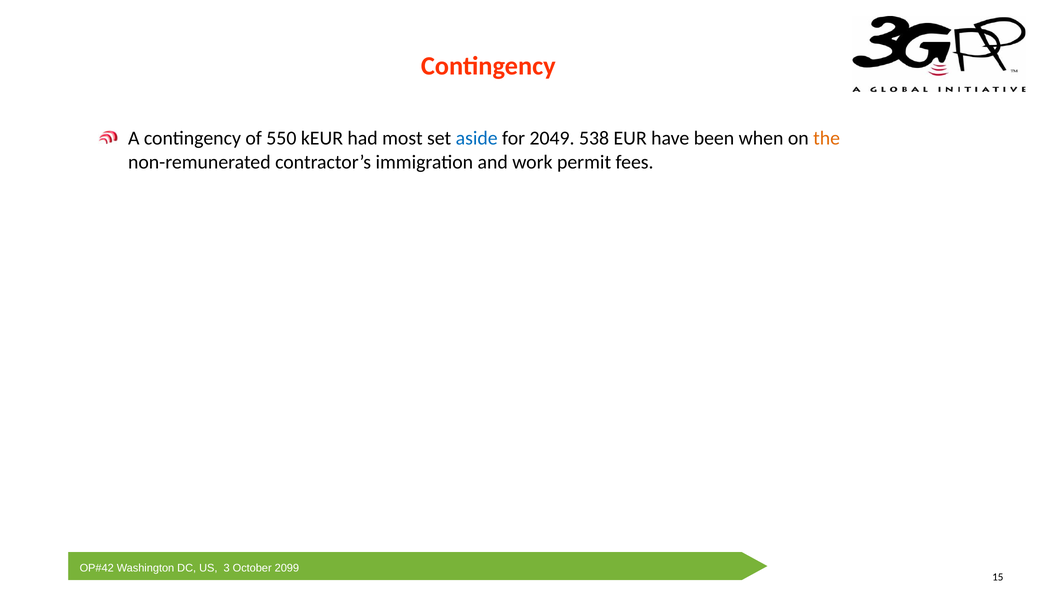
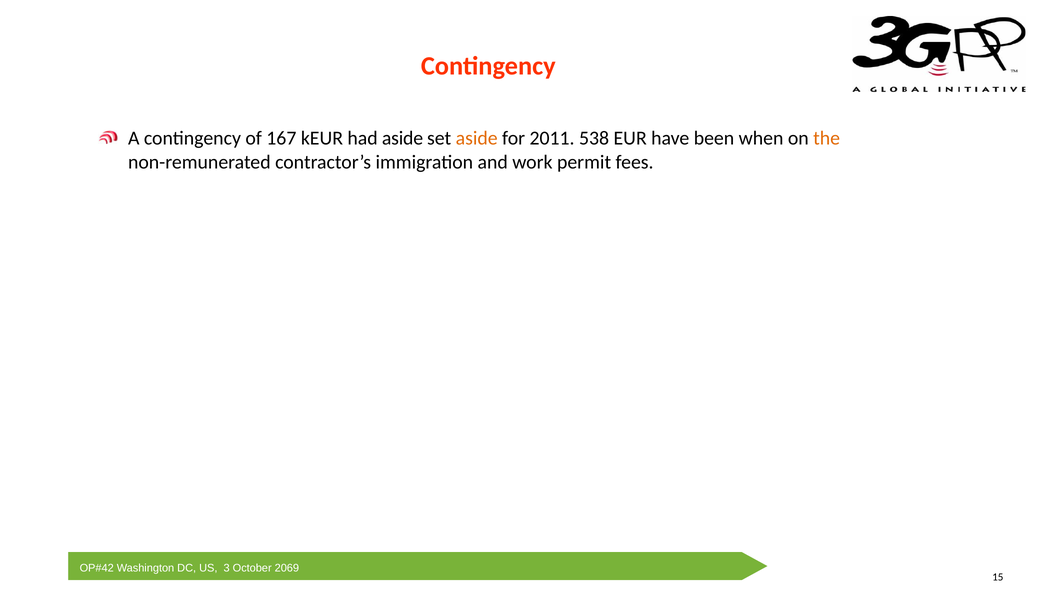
550: 550 -> 167 (281, 138)
had most: most -> aside (403, 138)
aside colour: blue -> orange (477, 138)
2049: 2049 -> 2011 (552, 138)
2099: 2099 -> 2069 (287, 568)
